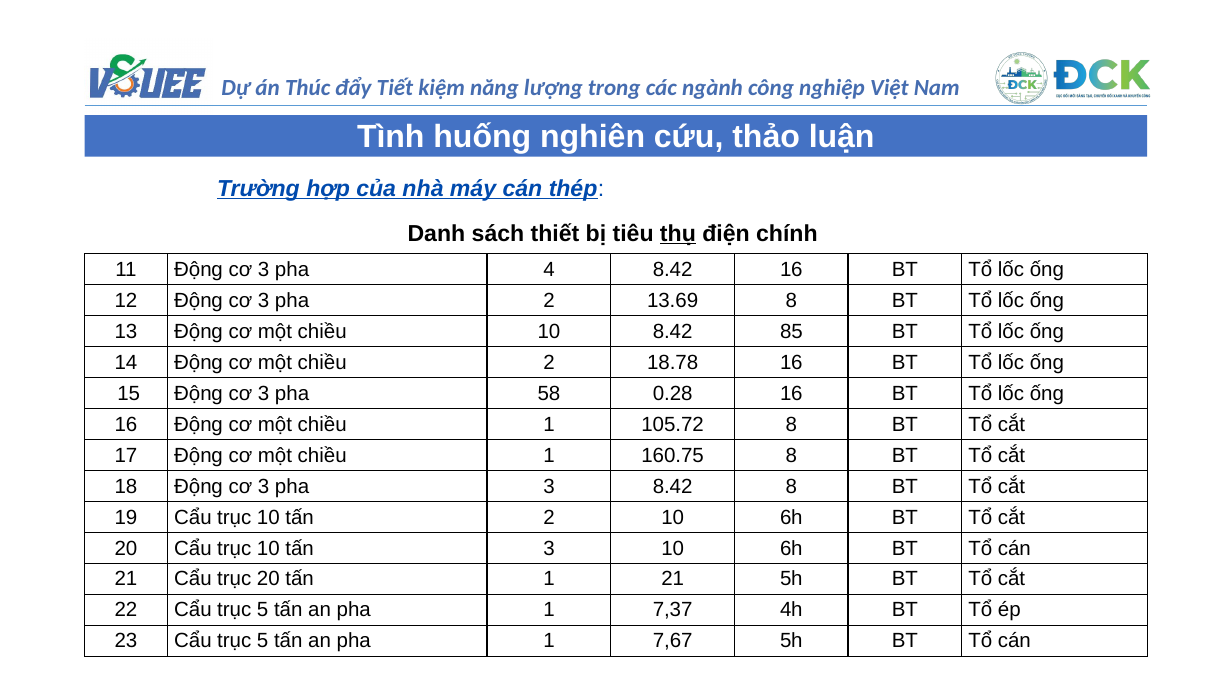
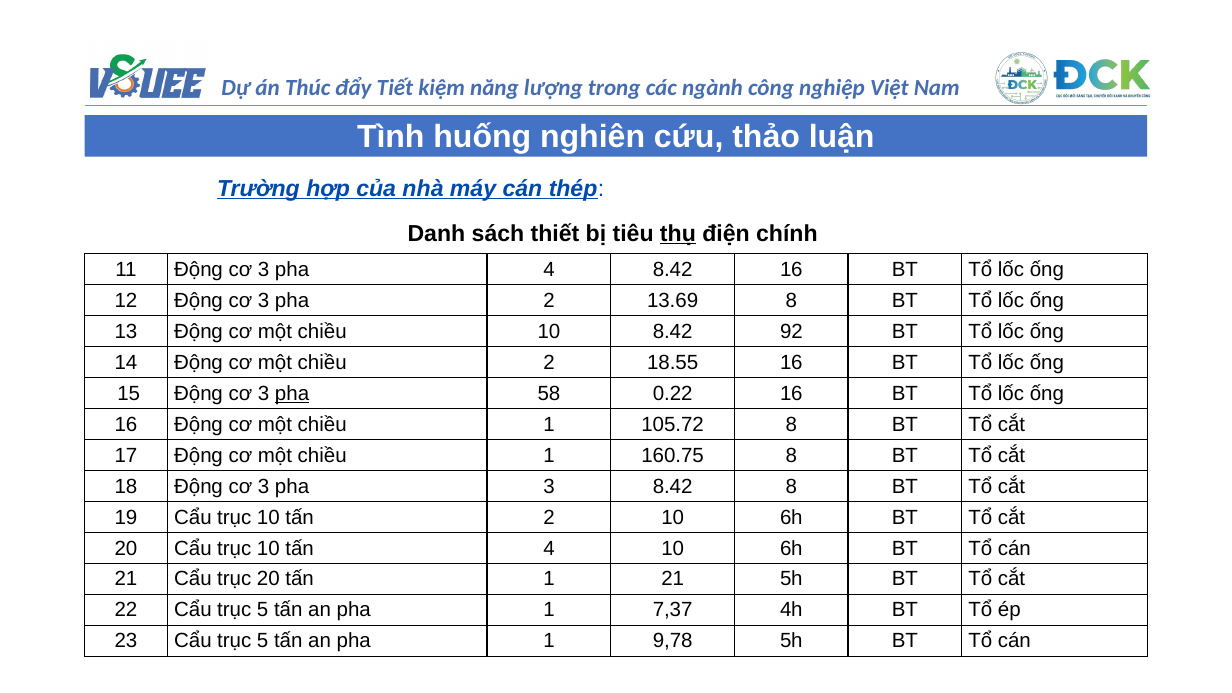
85: 85 -> 92 (791, 332)
18.78: 18.78 -> 18.55 (673, 362)
pha underline: none -> present (292, 393)
0.28: 0.28 -> 0.22 (673, 393)
tấn 3: 3 -> 4 (549, 548)
7,67: 7,67 -> 9,78 (673, 641)
